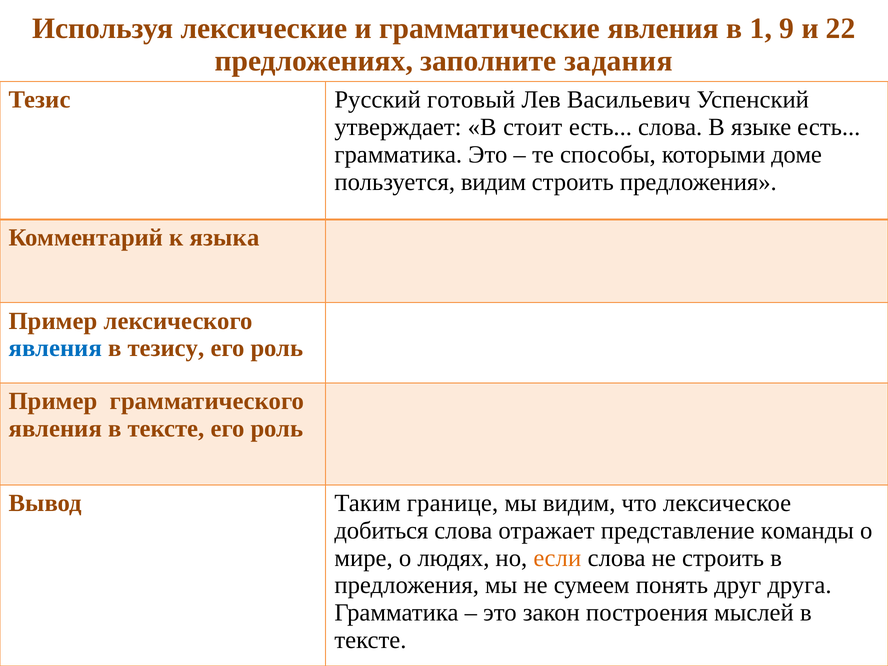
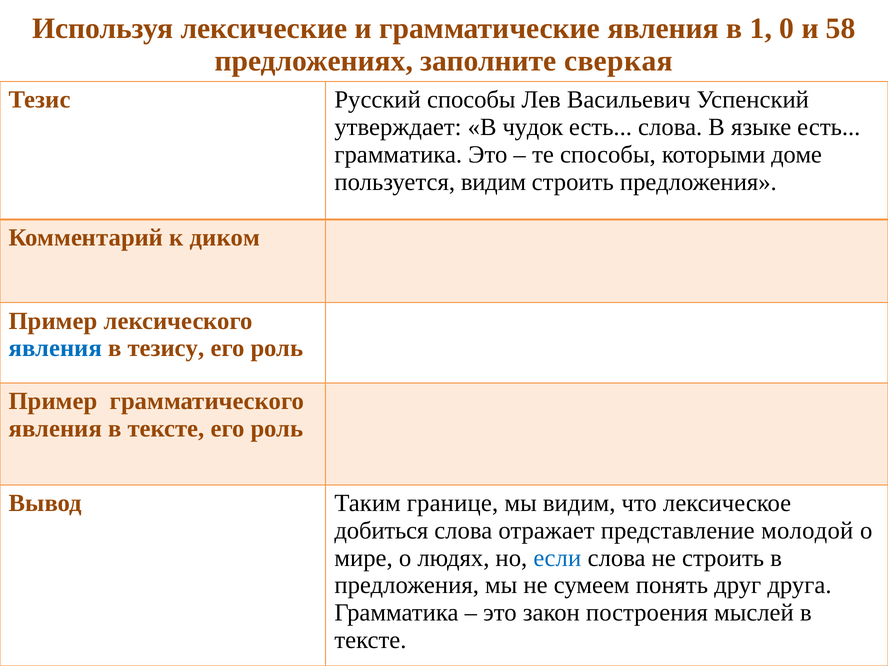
9: 9 -> 0 (787, 28)
22: 22 -> 58 (841, 28)
задания: задания -> сверкая (618, 61)
Русский готовый: готовый -> способы (471, 100)
стоит: стоит -> чудок (533, 127)
языка: языка -> диком (225, 238)
команды: команды -> молодой (807, 531)
если colour: orange -> blue (557, 558)
